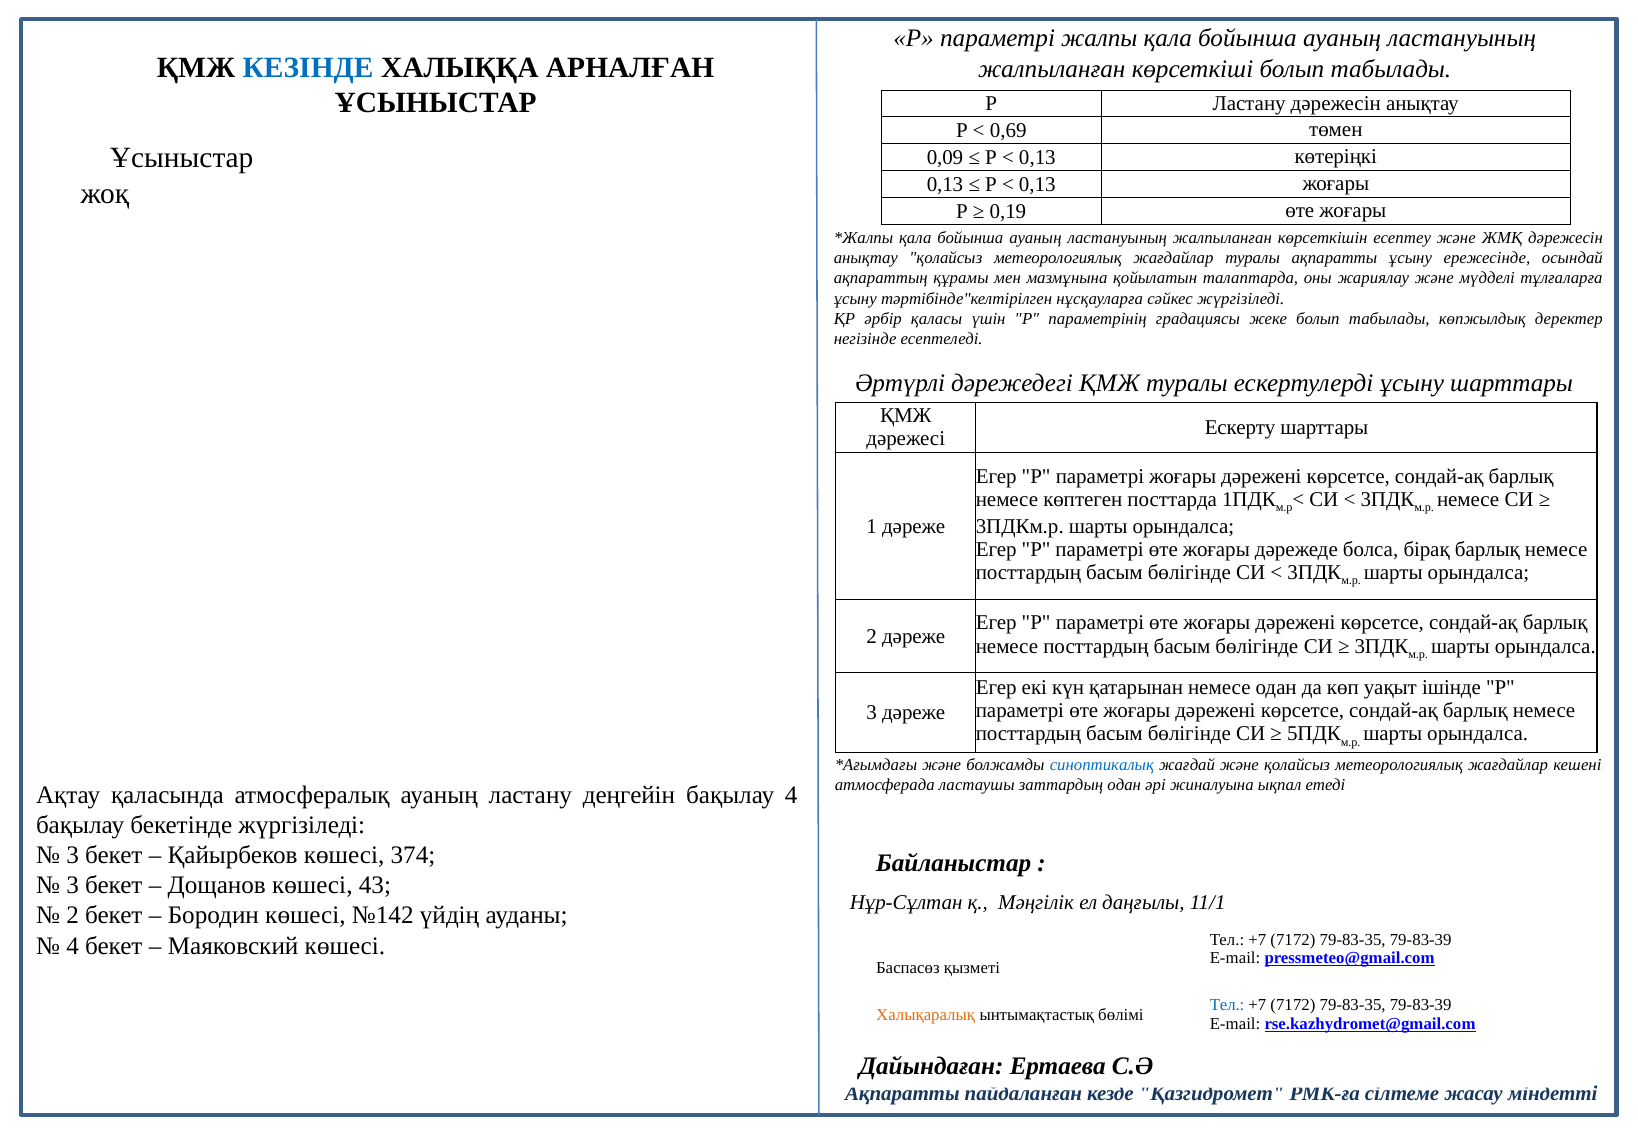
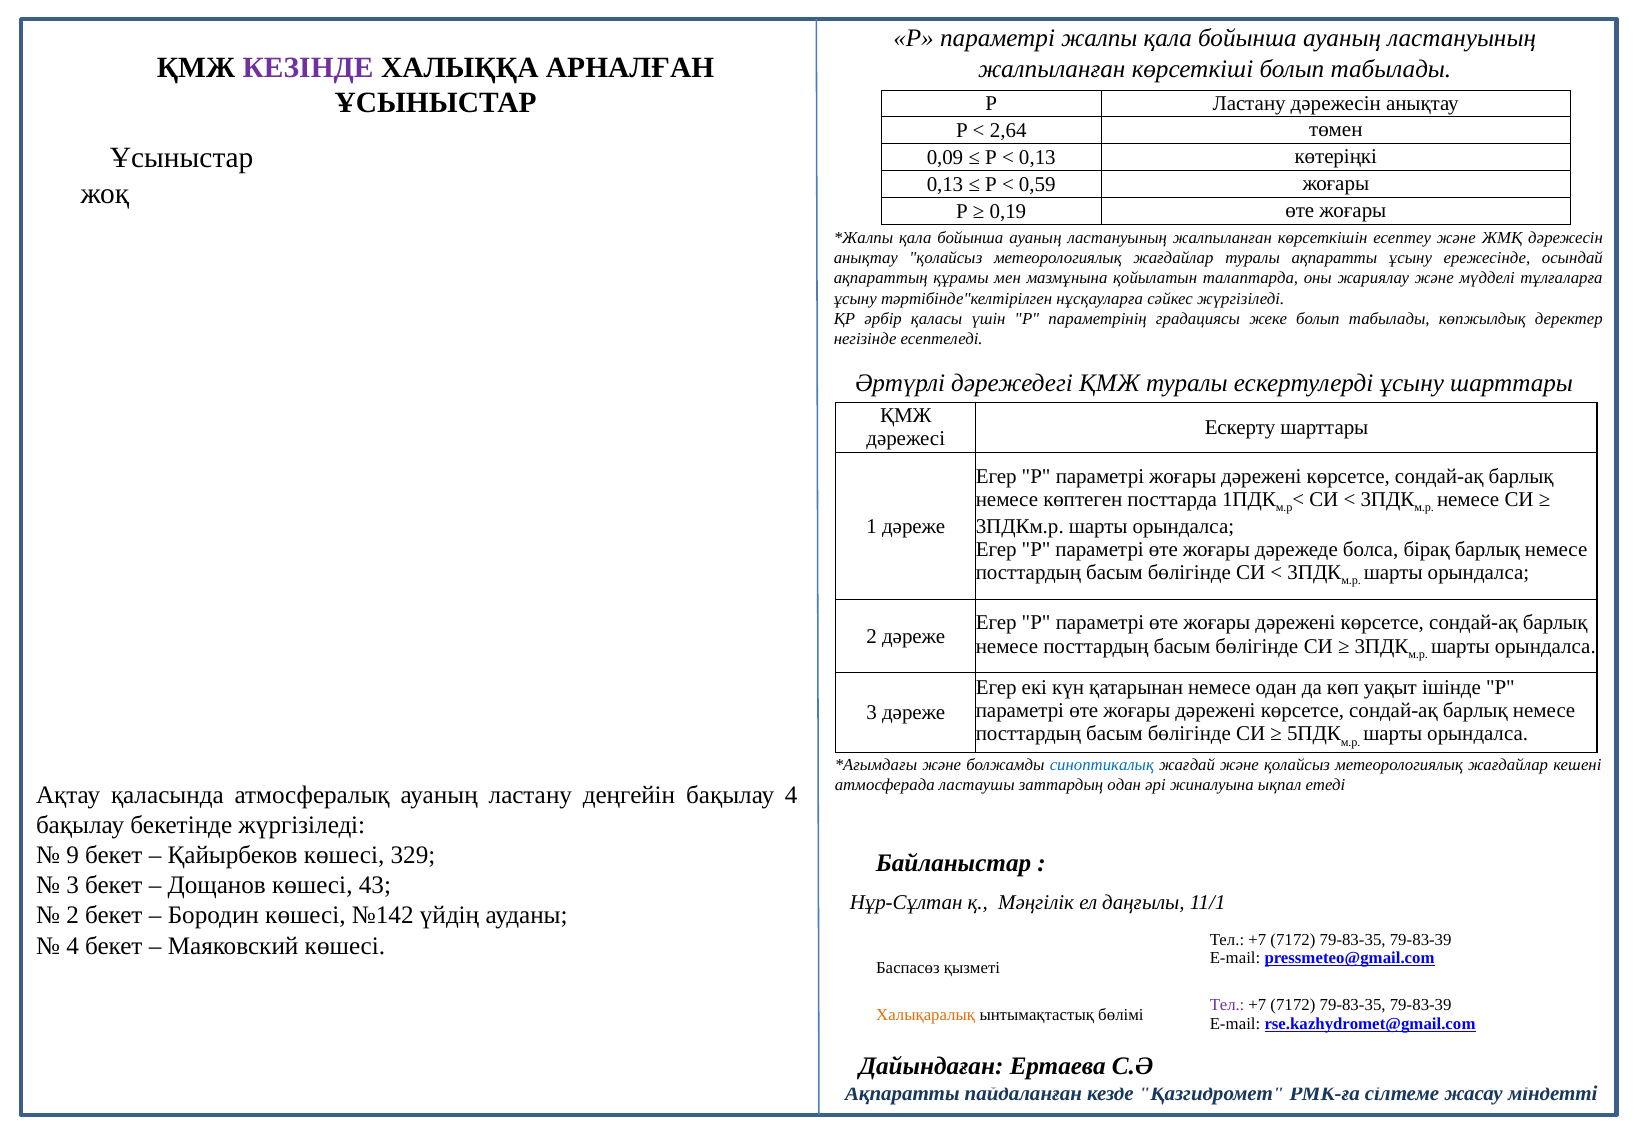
КЕЗІНДЕ colour: blue -> purple (308, 68)
0,69: 0,69 -> 2,64 (1008, 130)
0,13: 0,13 -> 0,59 (1037, 185)
3: 3 -> 9 (73, 855)
374: 374 -> 329 (413, 855)
Тел colour: blue -> purple (1227, 1005)
